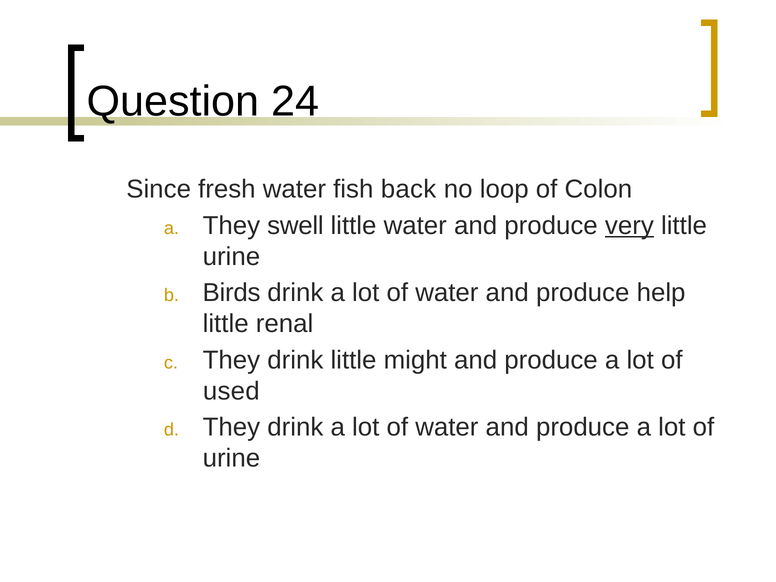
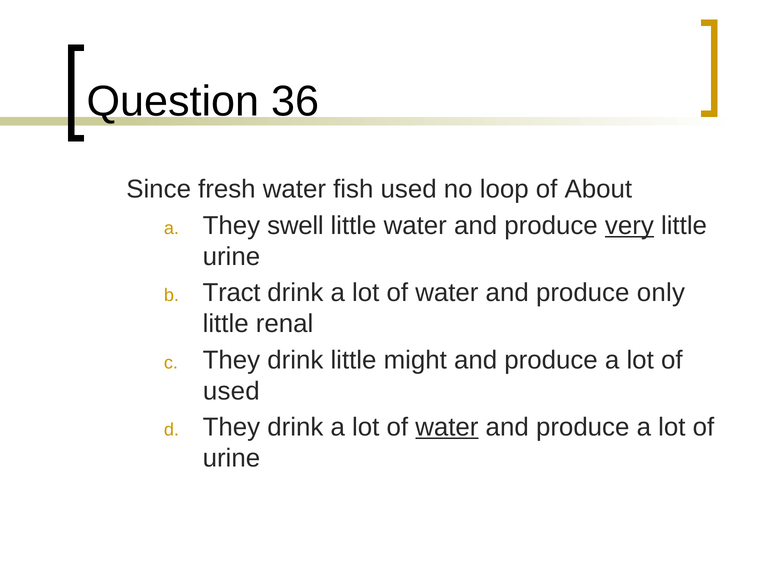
24: 24 -> 36 (295, 101)
fish back: back -> used (409, 189)
Colon: Colon -> About (598, 189)
Birds: Birds -> Tract (232, 293)
help: help -> only (661, 293)
water underline: none -> present (447, 427)
